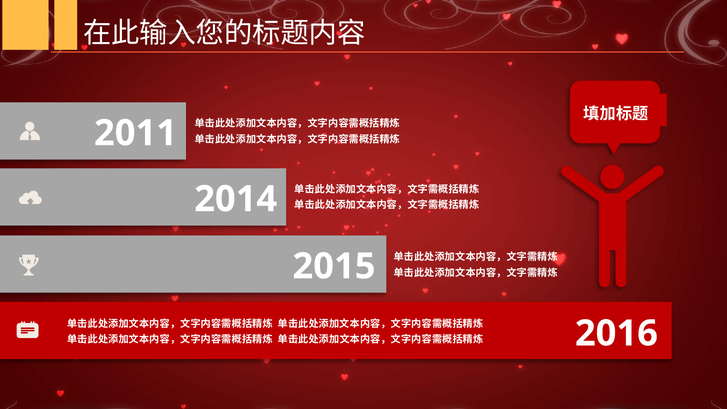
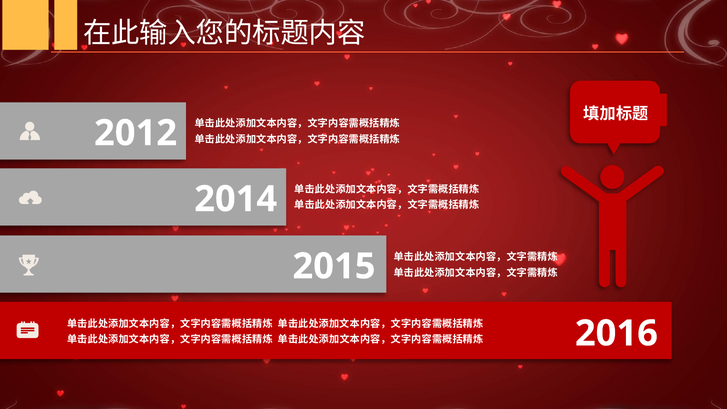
2011: 2011 -> 2012 (136, 133)
